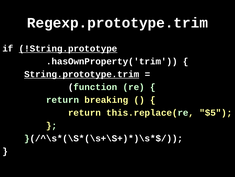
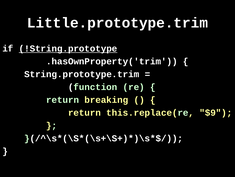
Regexp.prototype.trim: Regexp.prototype.trim -> Little.prototype.trim (117, 23)
String.prototype.trim underline: present -> none (82, 74)
$5: $5 -> $9 (216, 112)
